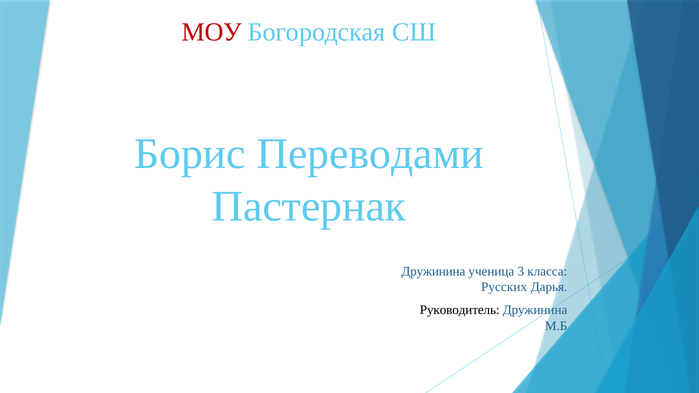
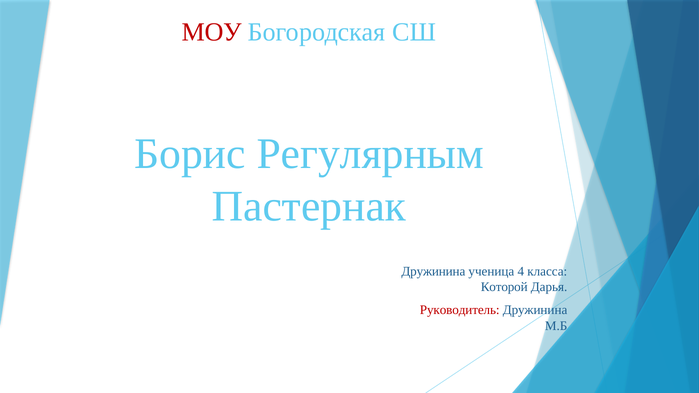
Переводами: Переводами -> Регулярным (370, 154)
3: 3 -> 4 (521, 271)
Русских: Русских -> Которой (504, 287)
Руководитель colour: black -> red (460, 310)
